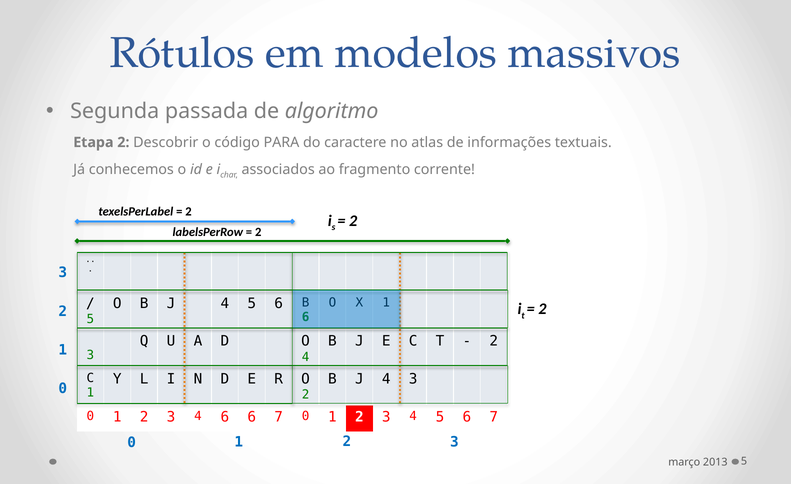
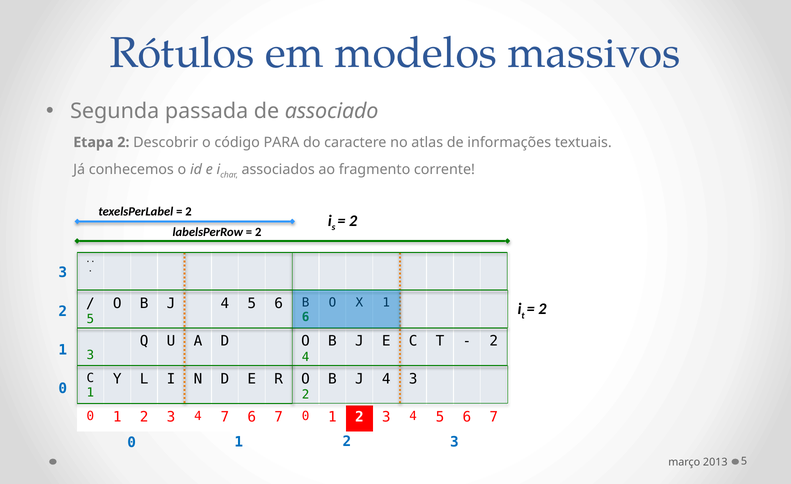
algoritmo: algoritmo -> associado (332, 111)
4 6: 6 -> 7 (225, 417)
